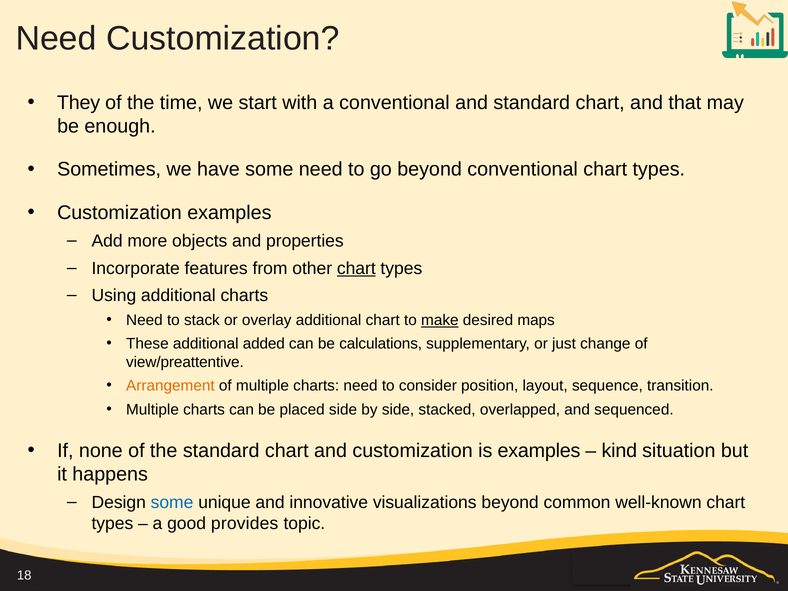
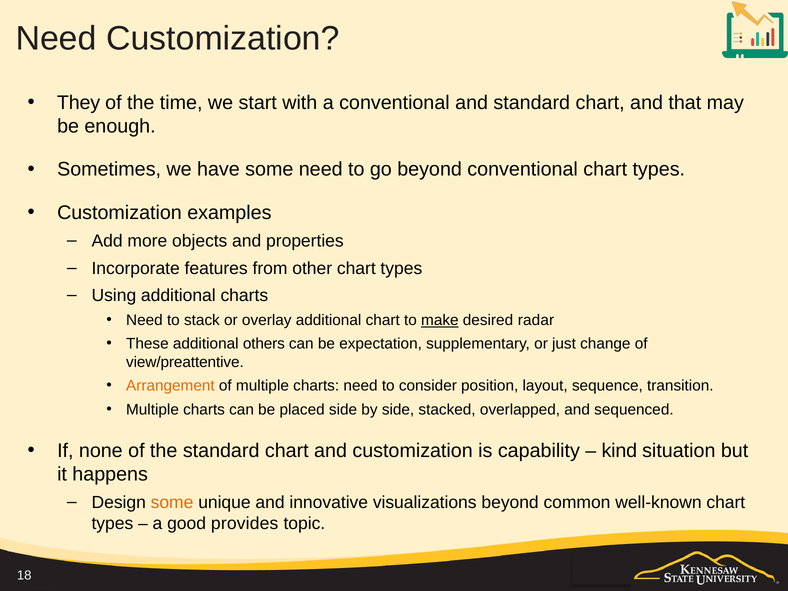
chart underline: present -> none (356, 268)
maps: maps -> radar (536, 320)
added: added -> others (264, 344)
calculations: calculations -> expectation (381, 344)
is examples: examples -> capability (539, 451)
some colour: blue -> orange (172, 503)
